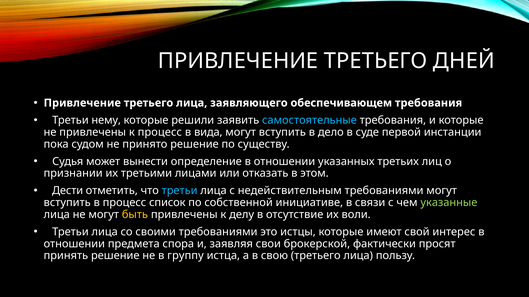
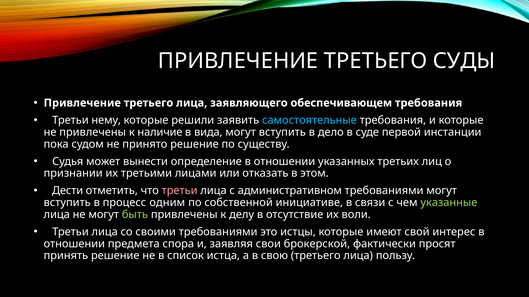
ДНЕЙ: ДНЕЙ -> СУДЫ (464, 61)
к процесс: процесс -> наличие (160, 132)
третьи colour: light blue -> pink (180, 191)
недействительным: недействительным -> административном (290, 191)
список: список -> одним (167, 203)
быть colour: yellow -> light green (135, 215)
группу: группу -> список (186, 256)
